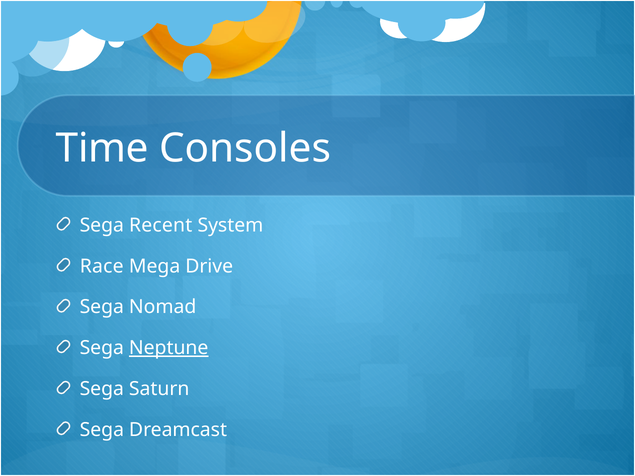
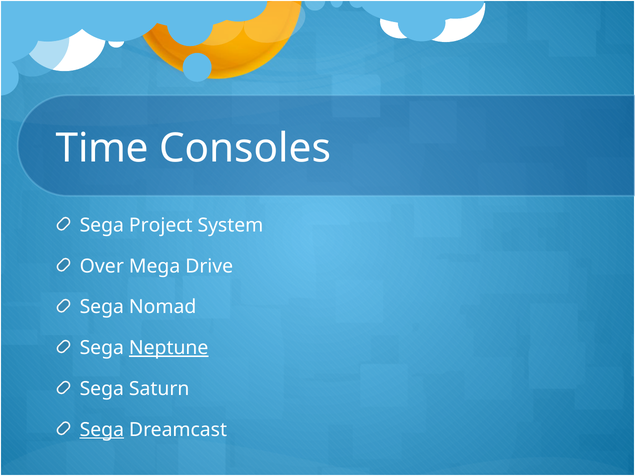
Recent: Recent -> Project (161, 225)
Race: Race -> Over (102, 266)
Sega underline: none -> present (102, 430)
